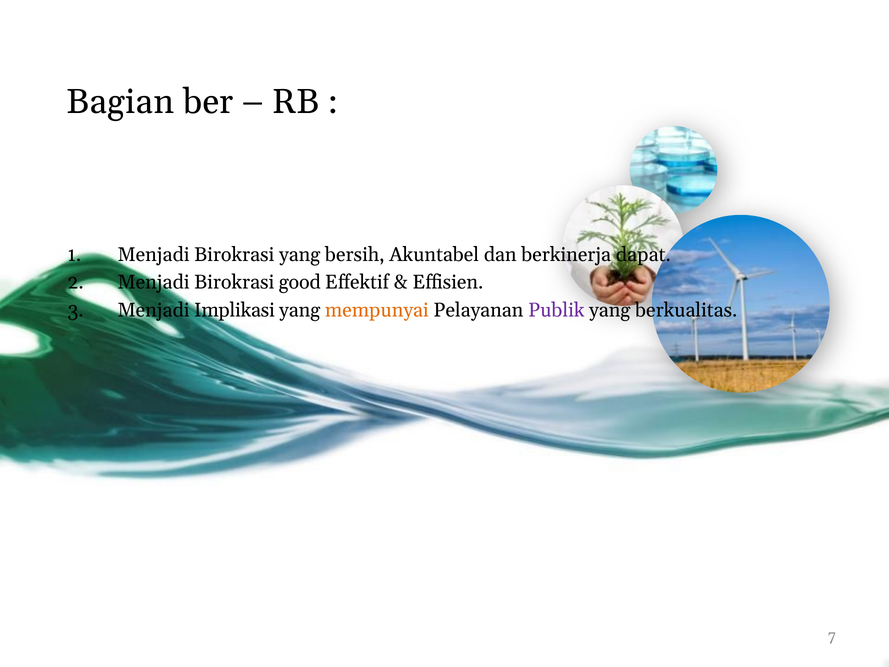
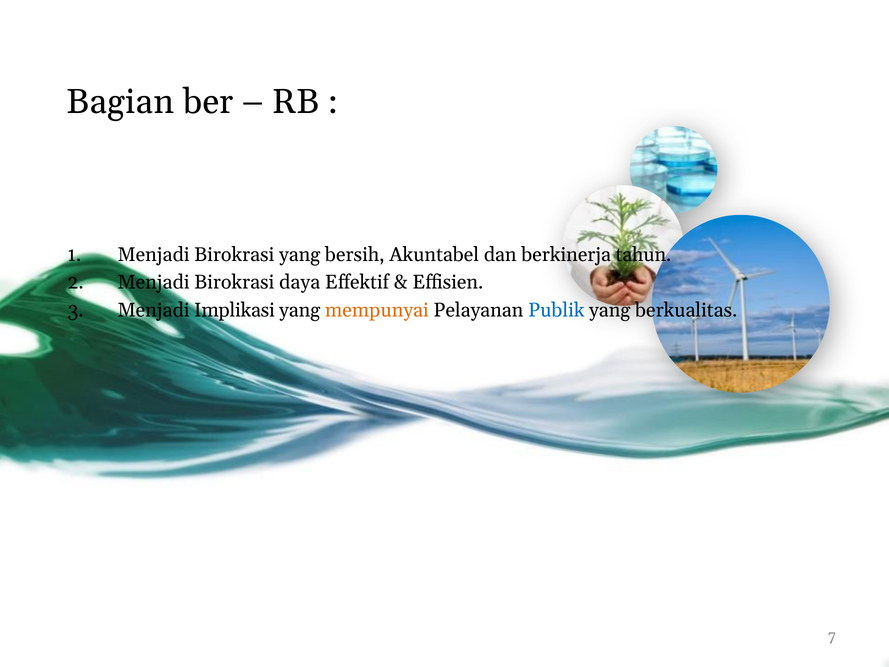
dapat: dapat -> tahun (644, 255)
good: good -> daya (300, 282)
Publik colour: purple -> blue (556, 310)
